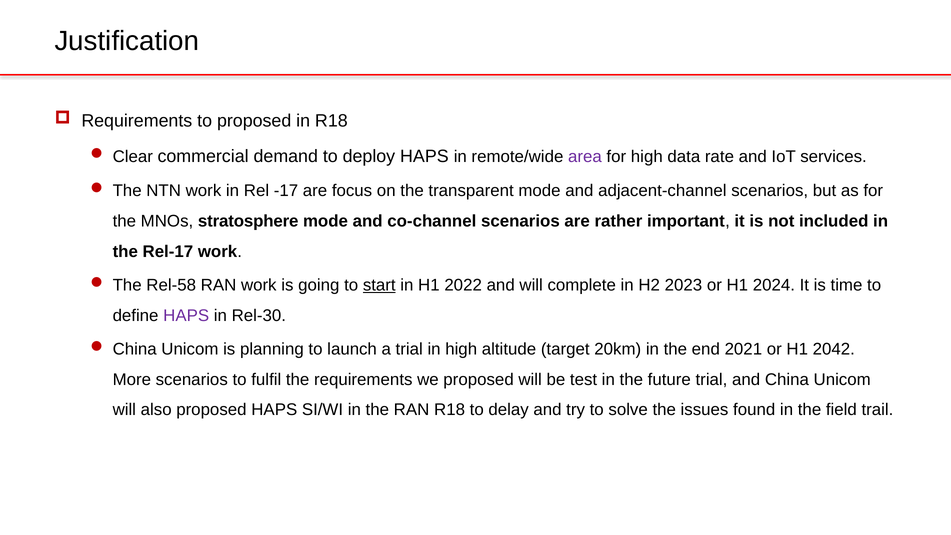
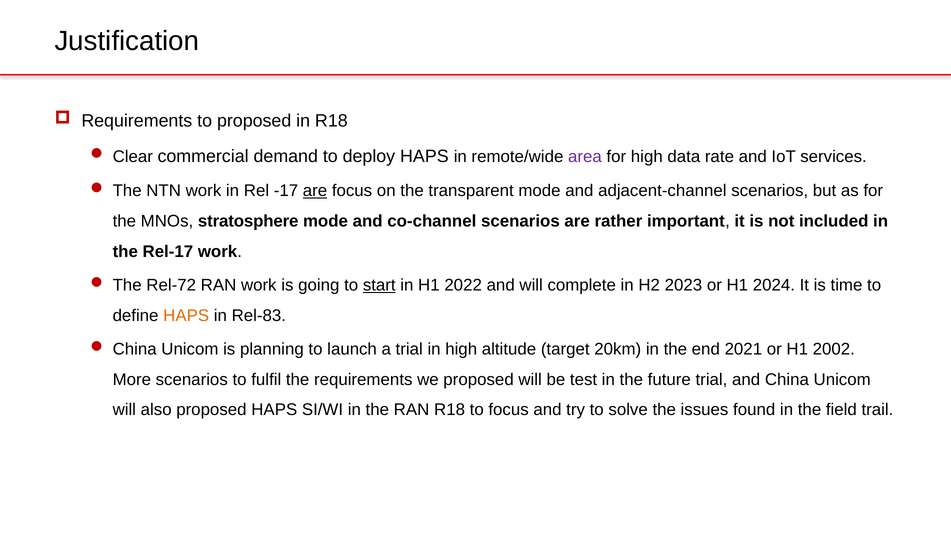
are underline: none -> present (315, 191)
Rel-58: Rel-58 -> Rel-72 (171, 285)
HAPS colour: purple -> orange (186, 315)
Rel-30: Rel-30 -> Rel-83 (259, 315)
2042: 2042 -> 2002 (834, 349)
to delay: delay -> focus (509, 410)
